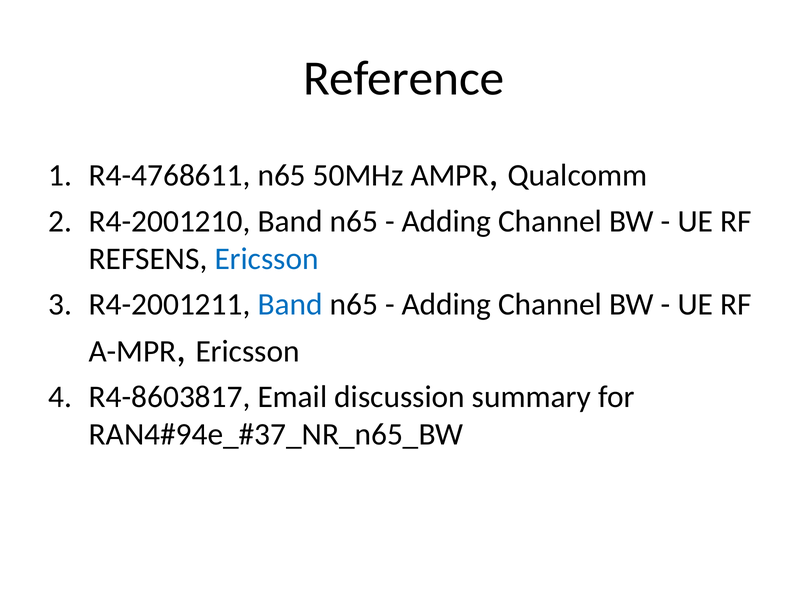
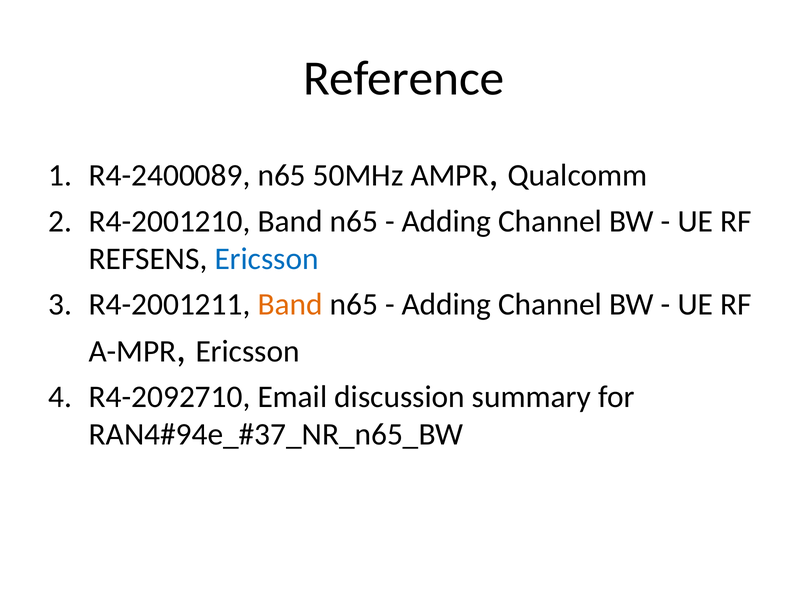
R4-4768611: R4-4768611 -> R4-2400089 (170, 175)
Band colour: blue -> orange (290, 305)
R4-8603817: R4-8603817 -> R4-2092710 (170, 397)
